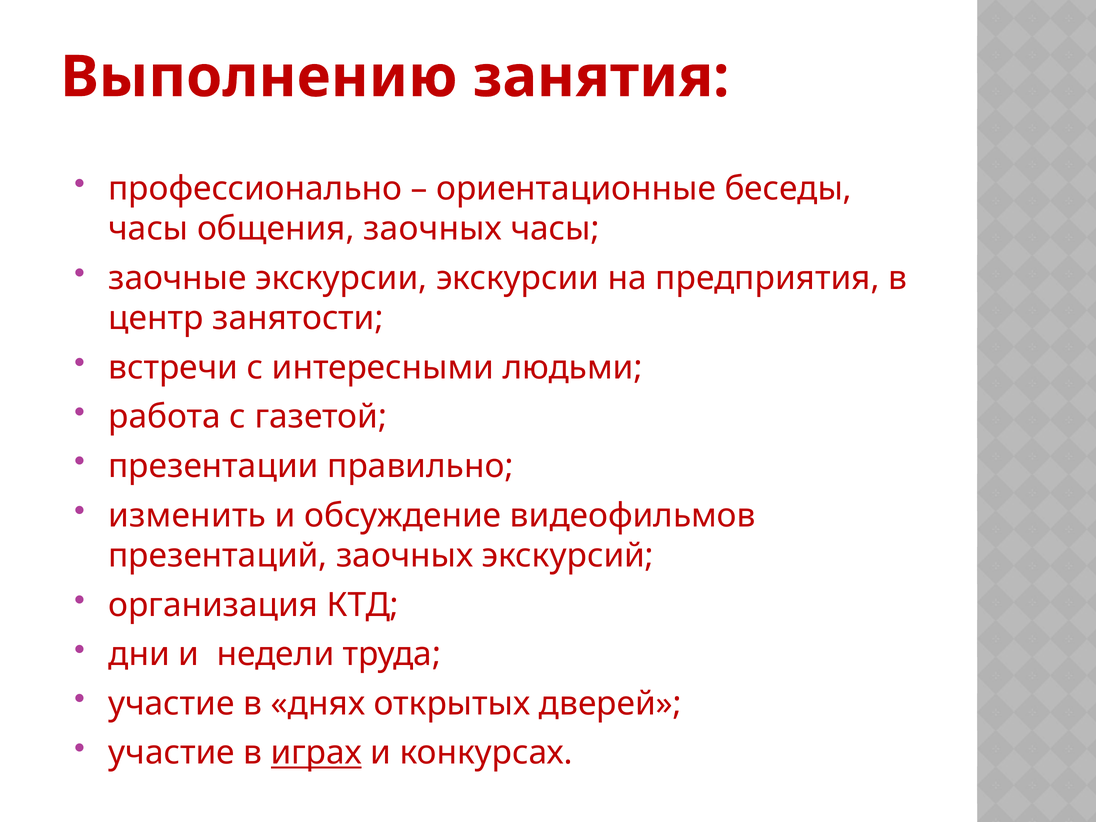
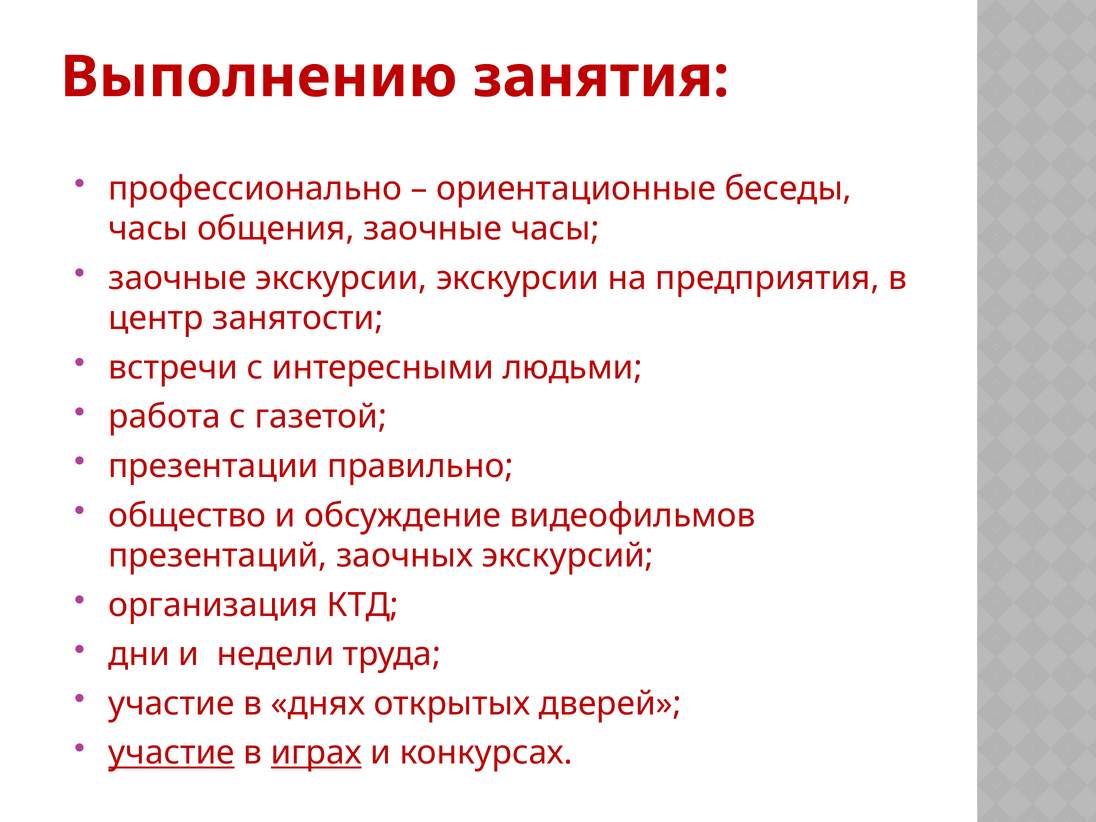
общения заочных: заочных -> заочные (433, 229)
изменить: изменить -> общество (187, 515)
участие underline: none -> present (172, 753)
